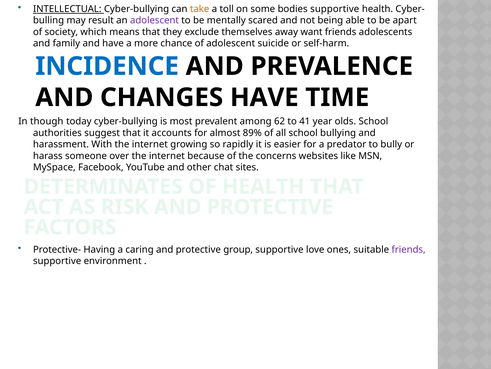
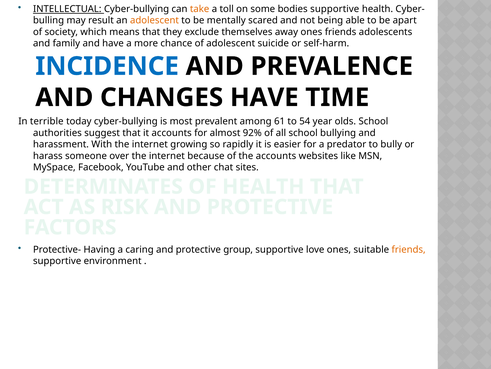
adolescent colour: purple -> orange (154, 20)
away want: want -> ones (311, 32)
though: though -> terrible (47, 121)
62: 62 -> 61 (280, 121)
41: 41 -> 54 (305, 121)
89%: 89% -> 92% (252, 133)
the concerns: concerns -> accounts (276, 156)
friends colour: purple -> orange (409, 249)
